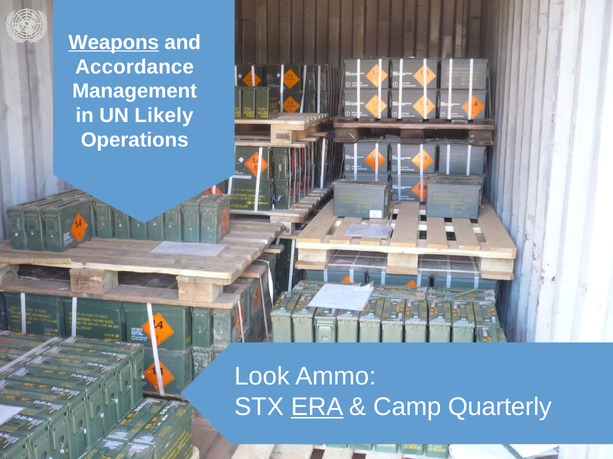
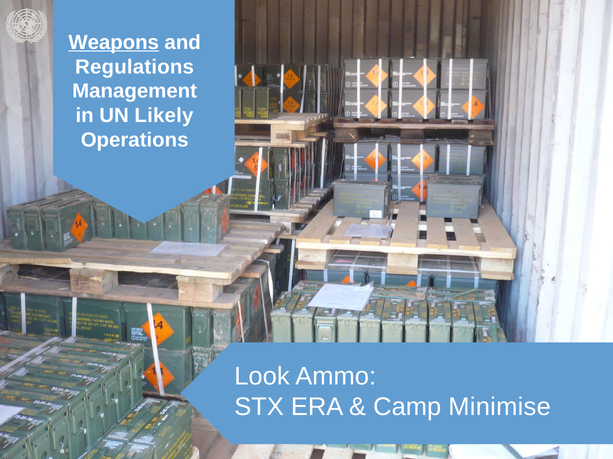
Accordance: Accordance -> Regulations (135, 67)
ERA underline: present -> none (317, 407)
Quarterly: Quarterly -> Minimise (500, 407)
